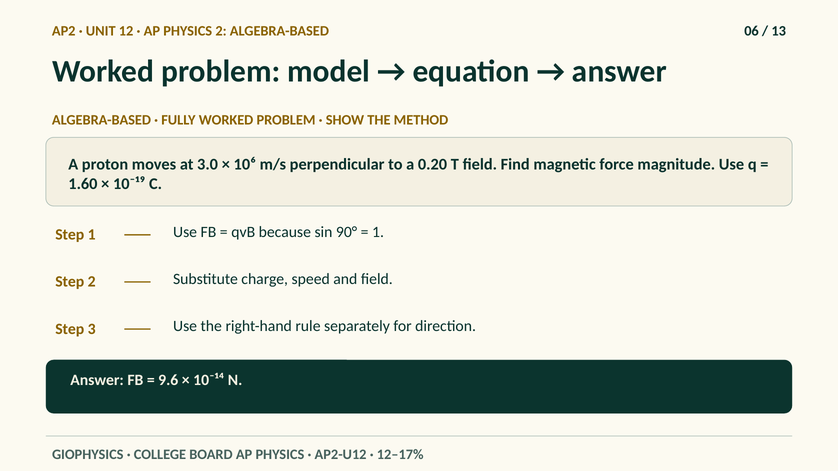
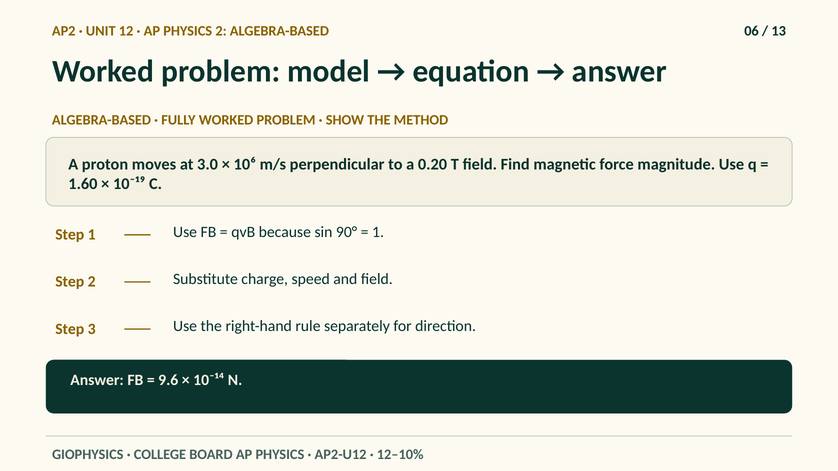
12–17%: 12–17% -> 12–10% (400, 455)
